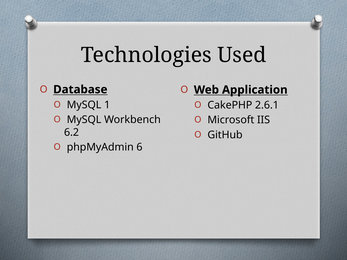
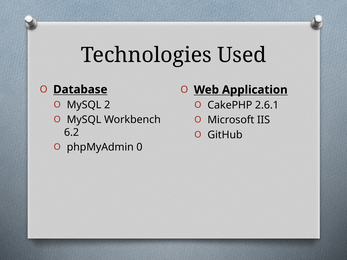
1: 1 -> 2 (107, 105)
6: 6 -> 0 (139, 147)
